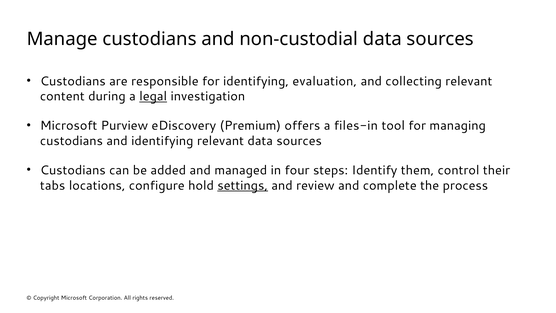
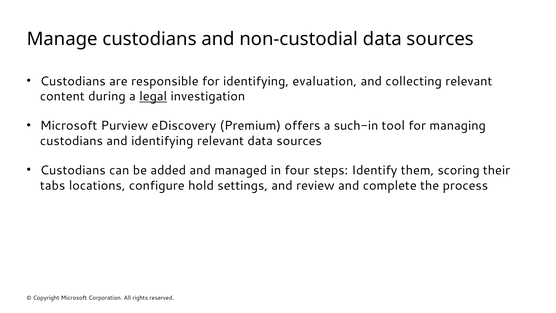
files-in: files-in -> such-in (356, 126)
control: control -> scoring (459, 170)
settings underline: present -> none (243, 185)
